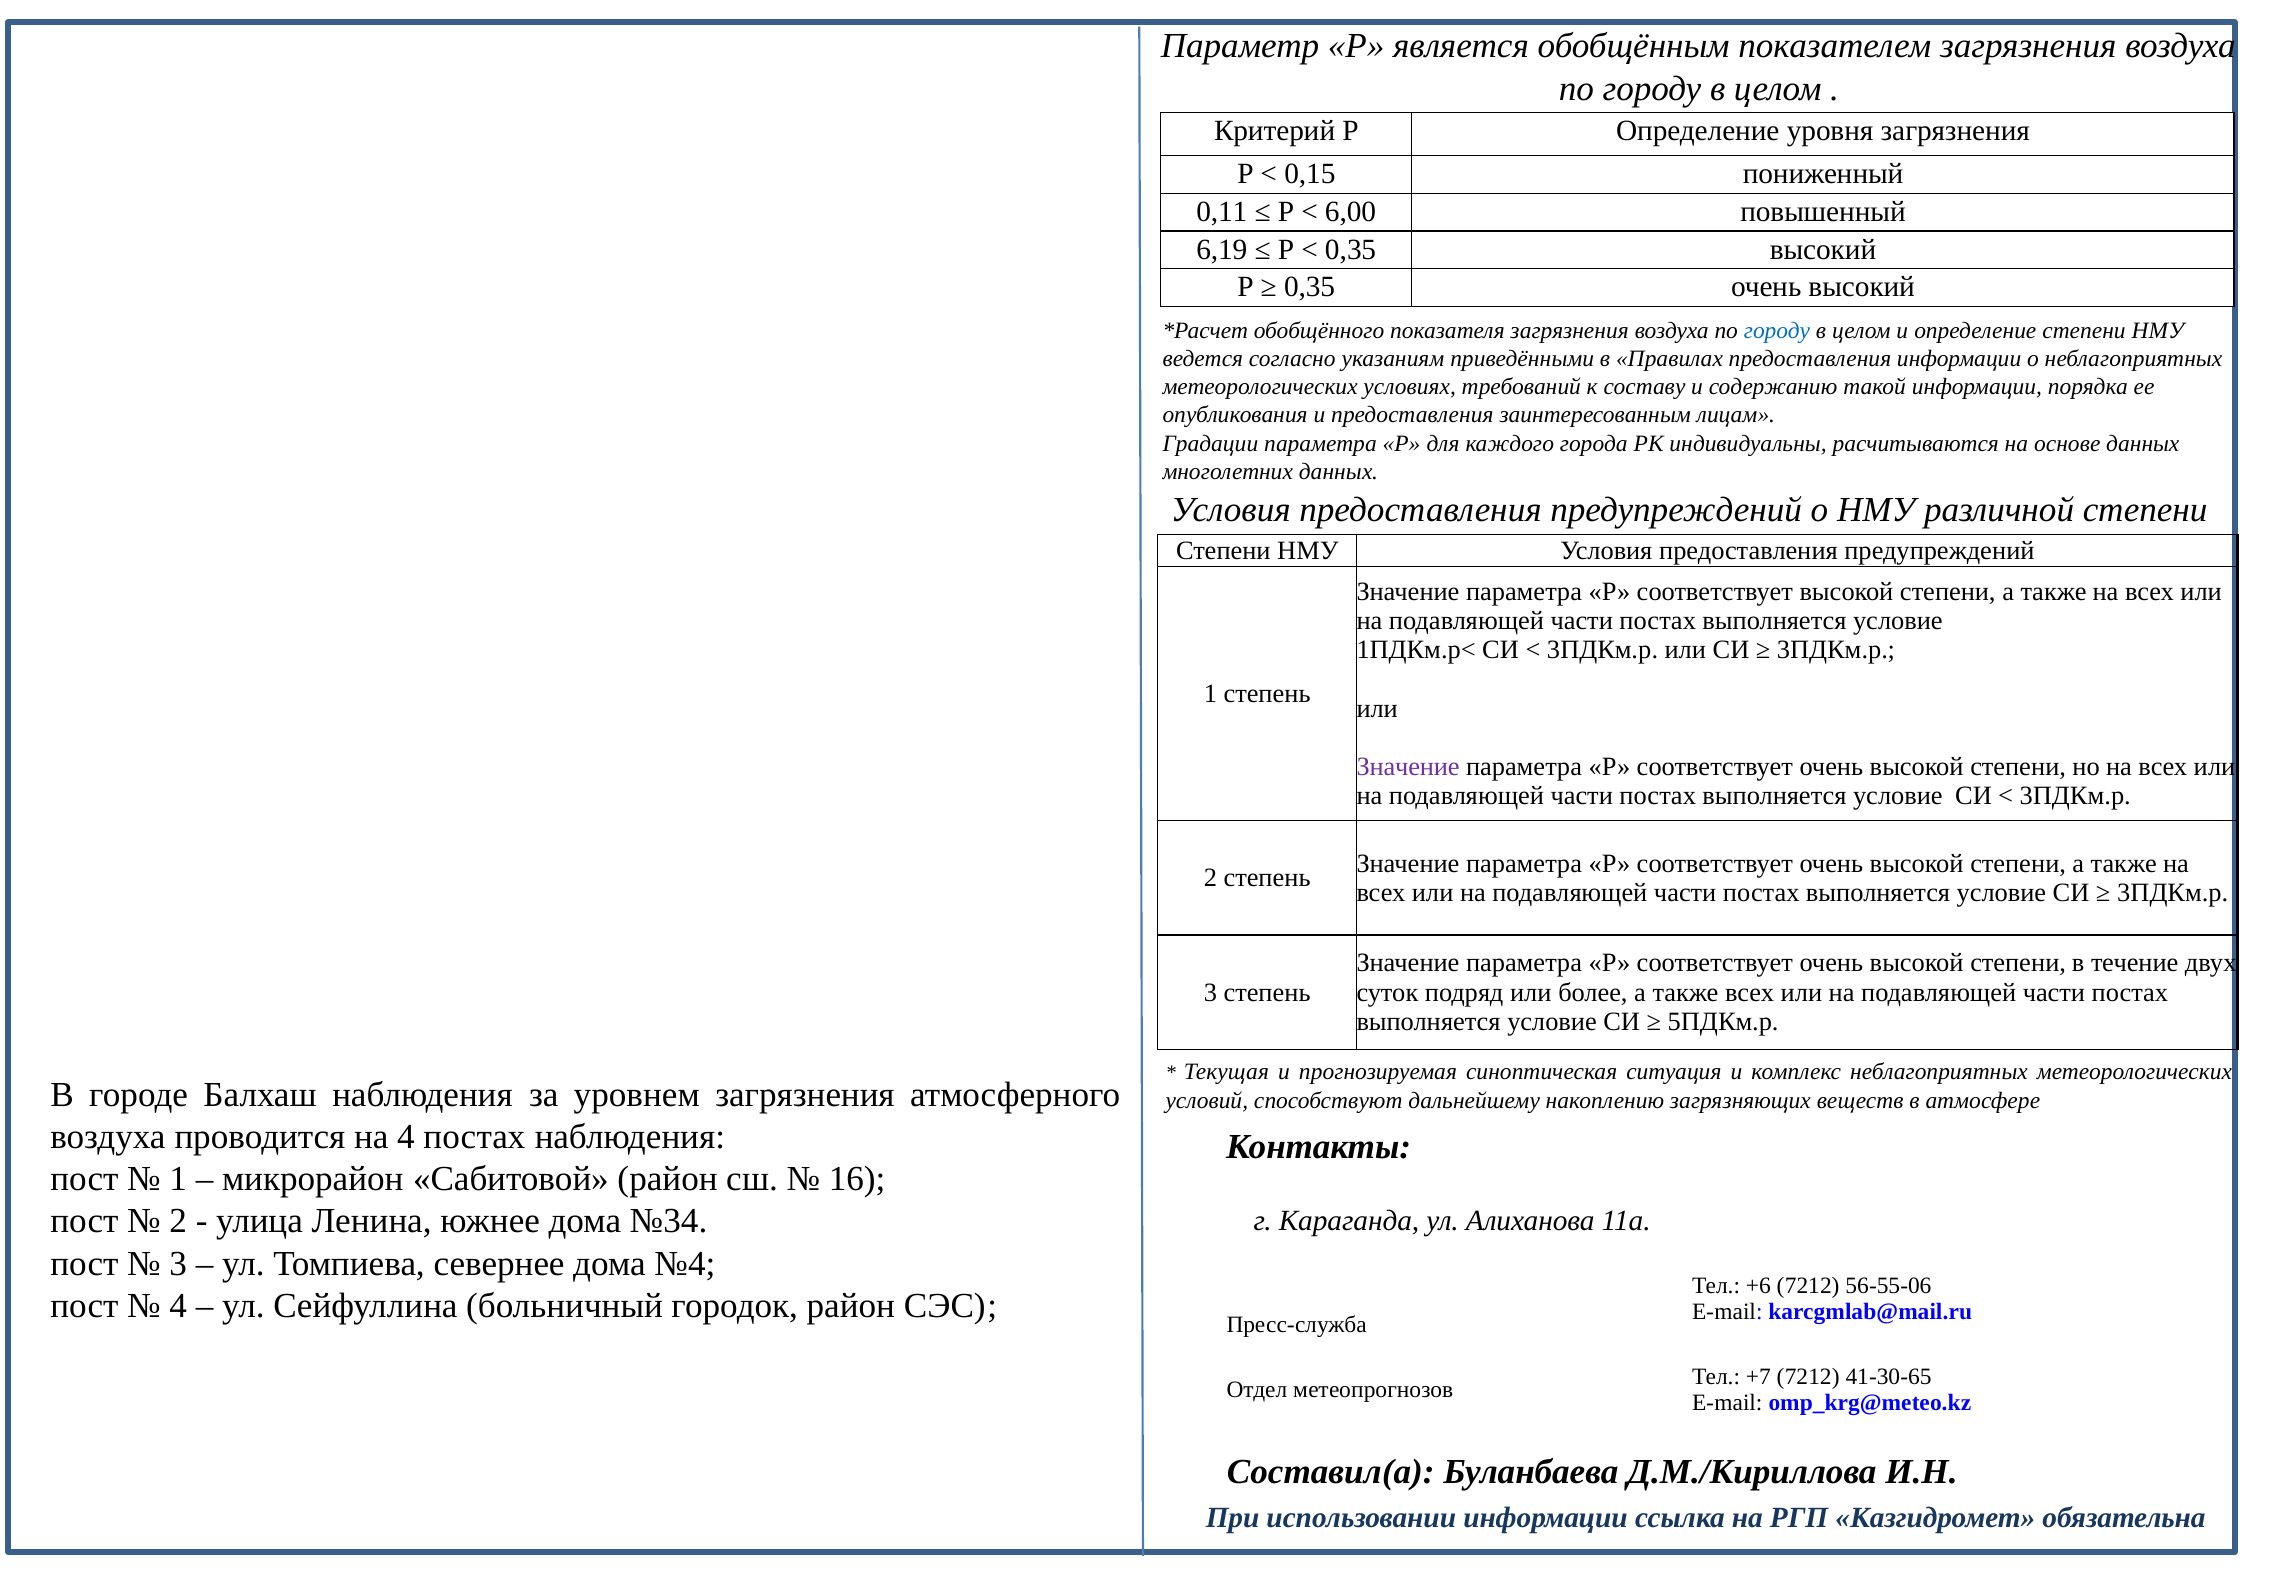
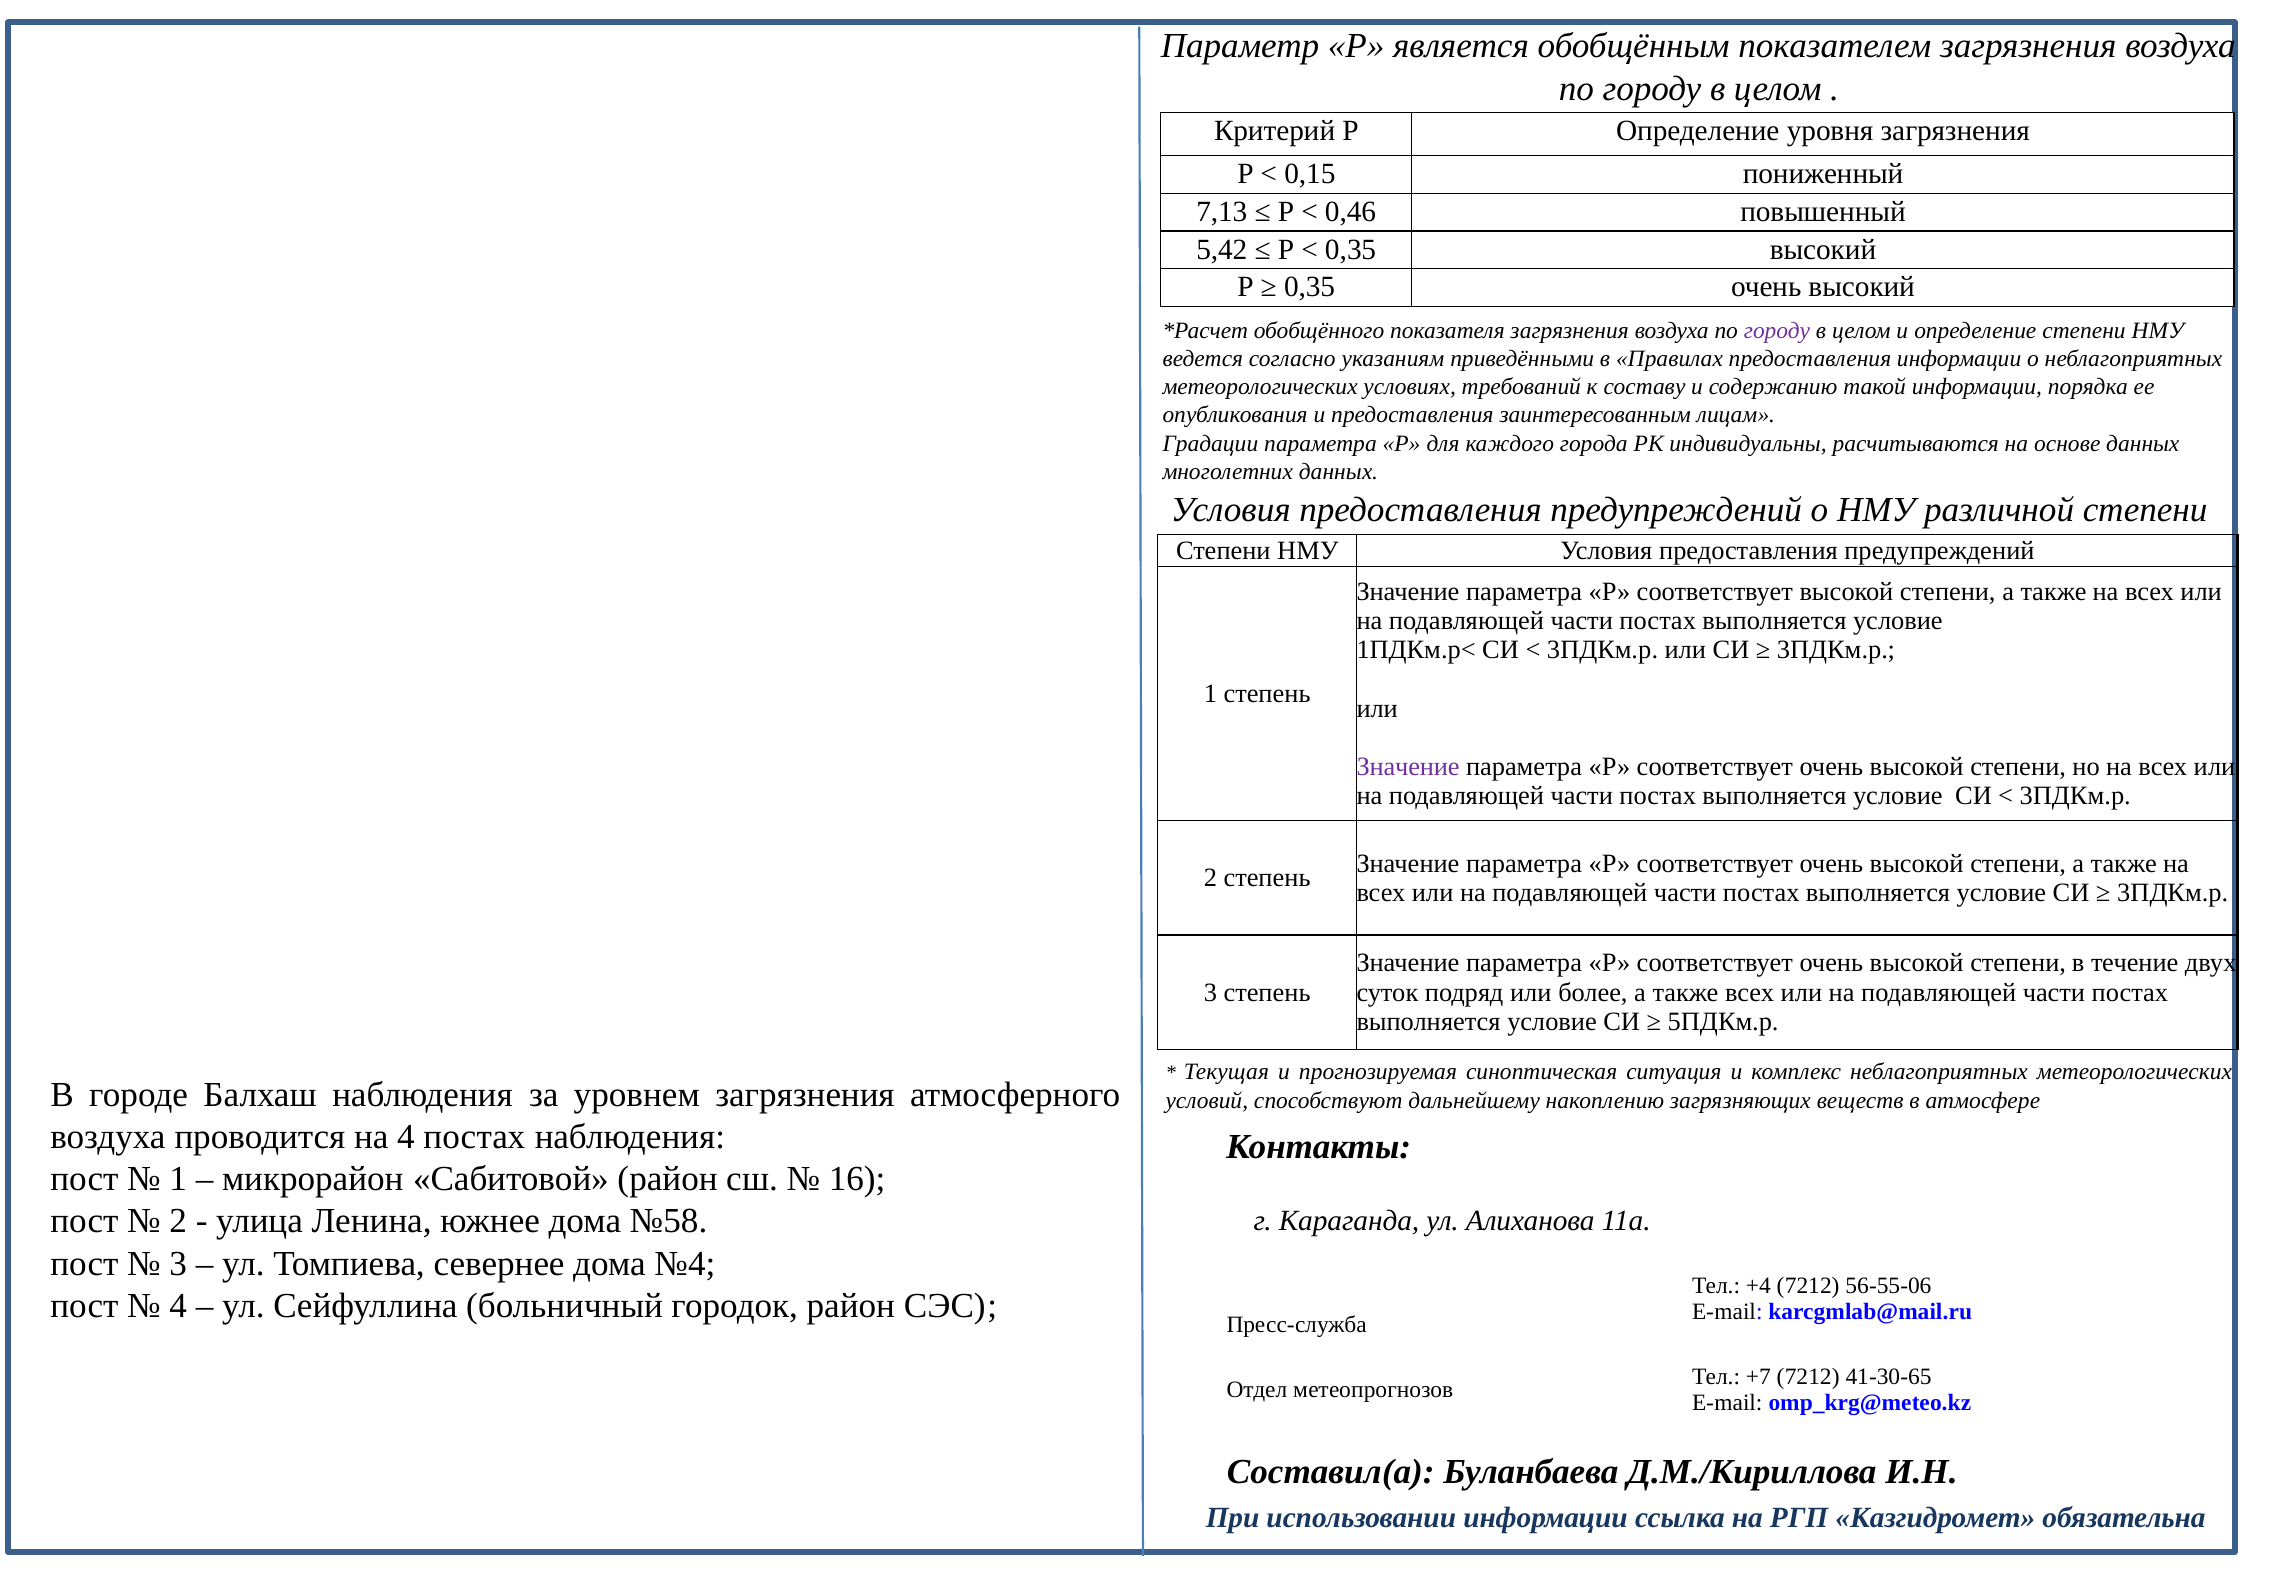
0,11: 0,11 -> 7,13 (1222, 212)
6,00: 6,00 -> 0,46 (1351, 212)
6,19: 6,19 -> 5,42 (1222, 250)
городу colour: blue -> purple (1777, 331)
№34: №34 -> №58 (669, 1221)
+6: +6 -> +4 (1758, 1285)
